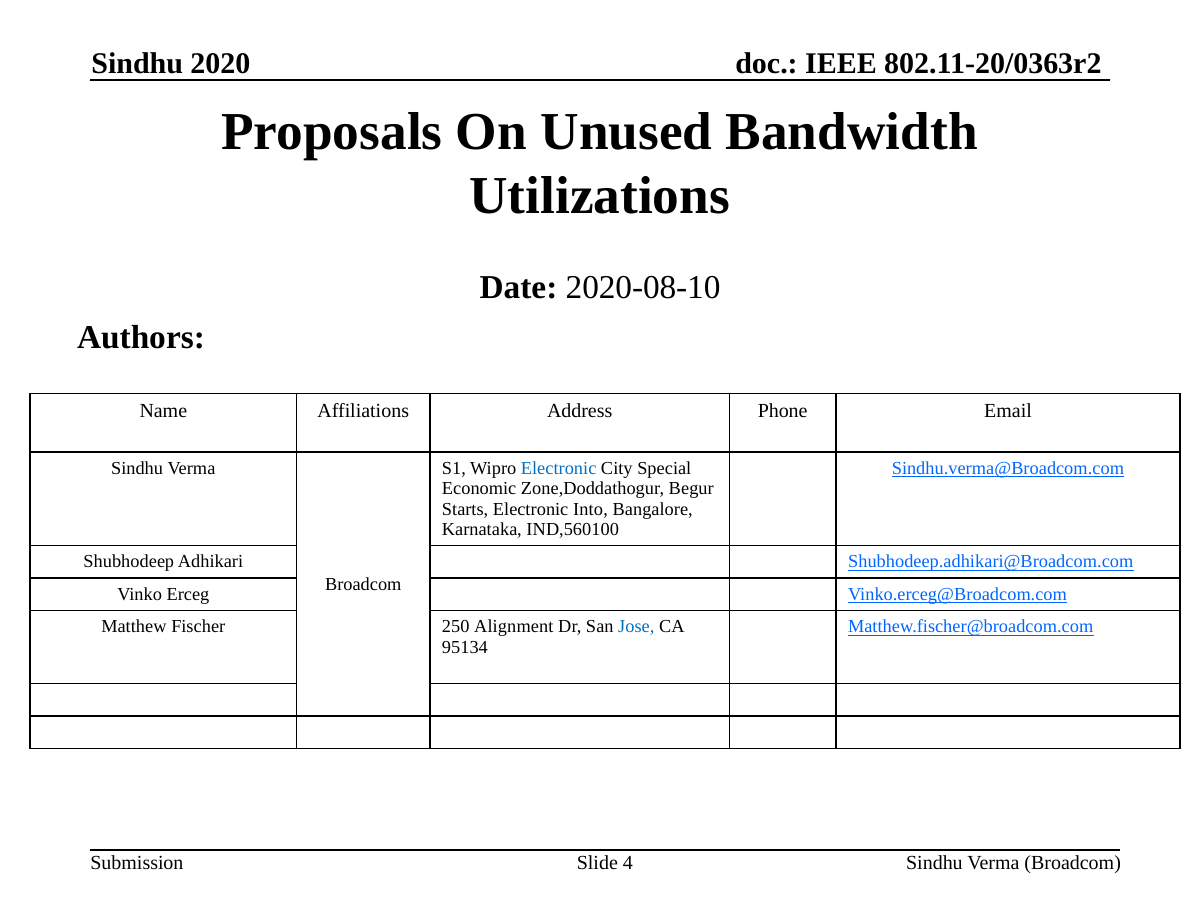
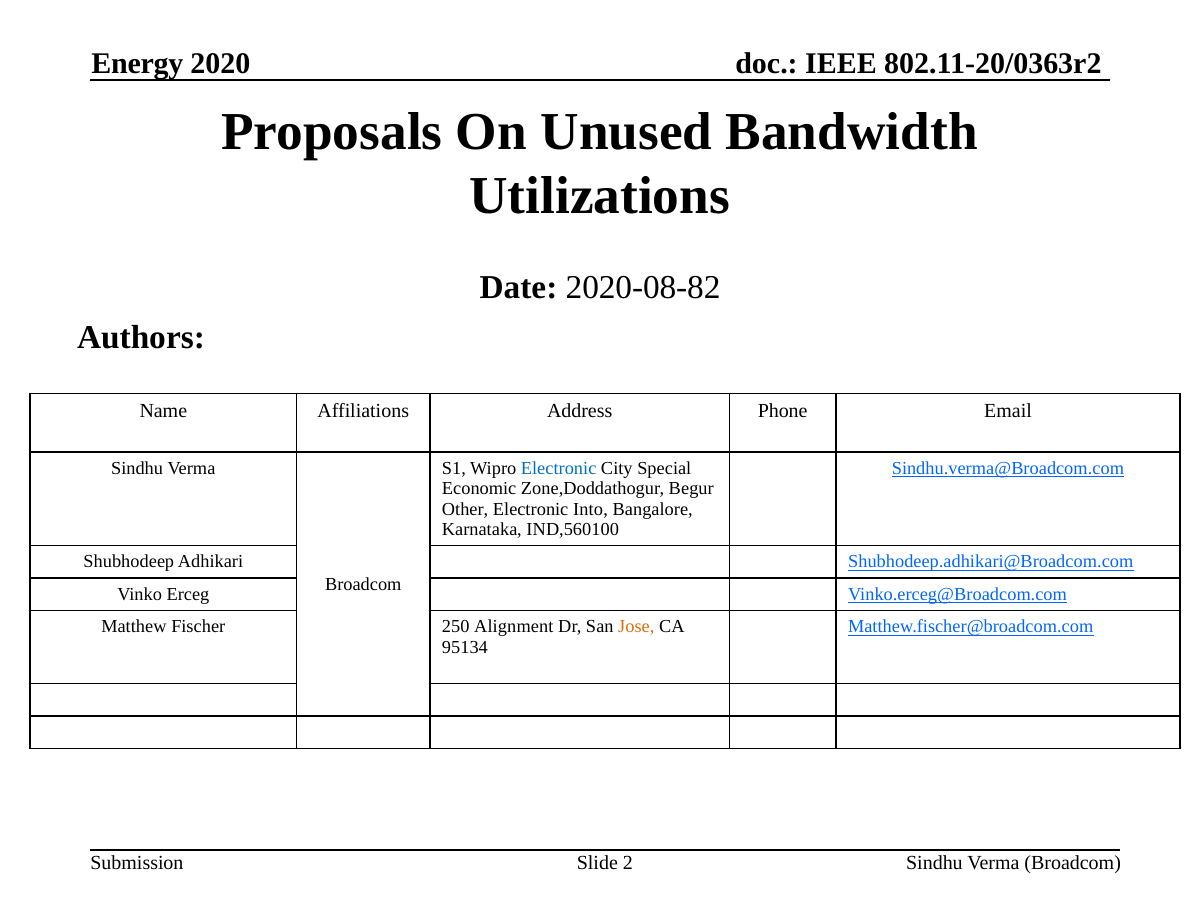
Sindhu: Sindhu -> Energy (137, 64)
2020-08-10: 2020-08-10 -> 2020-08-82 (643, 287)
Starts: Starts -> Other (465, 509)
Jose colour: blue -> orange (636, 627)
4: 4 -> 2 (628, 863)
